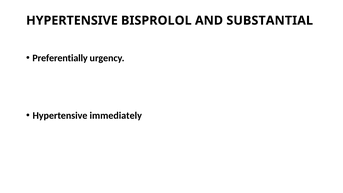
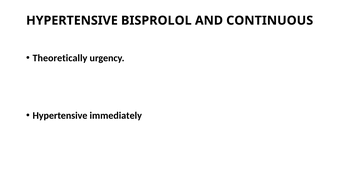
SUBSTANTIAL: SUBSTANTIAL -> CONTINUOUS (270, 21)
Preferentially: Preferentially -> Theoretically (60, 58)
